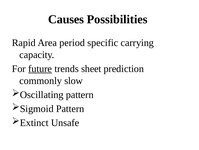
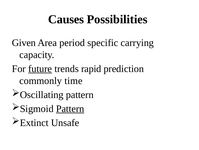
Rapid: Rapid -> Given (24, 42)
sheet: sheet -> rapid (91, 68)
slow: slow -> time (73, 80)
Pattern underline: none -> present (70, 108)
